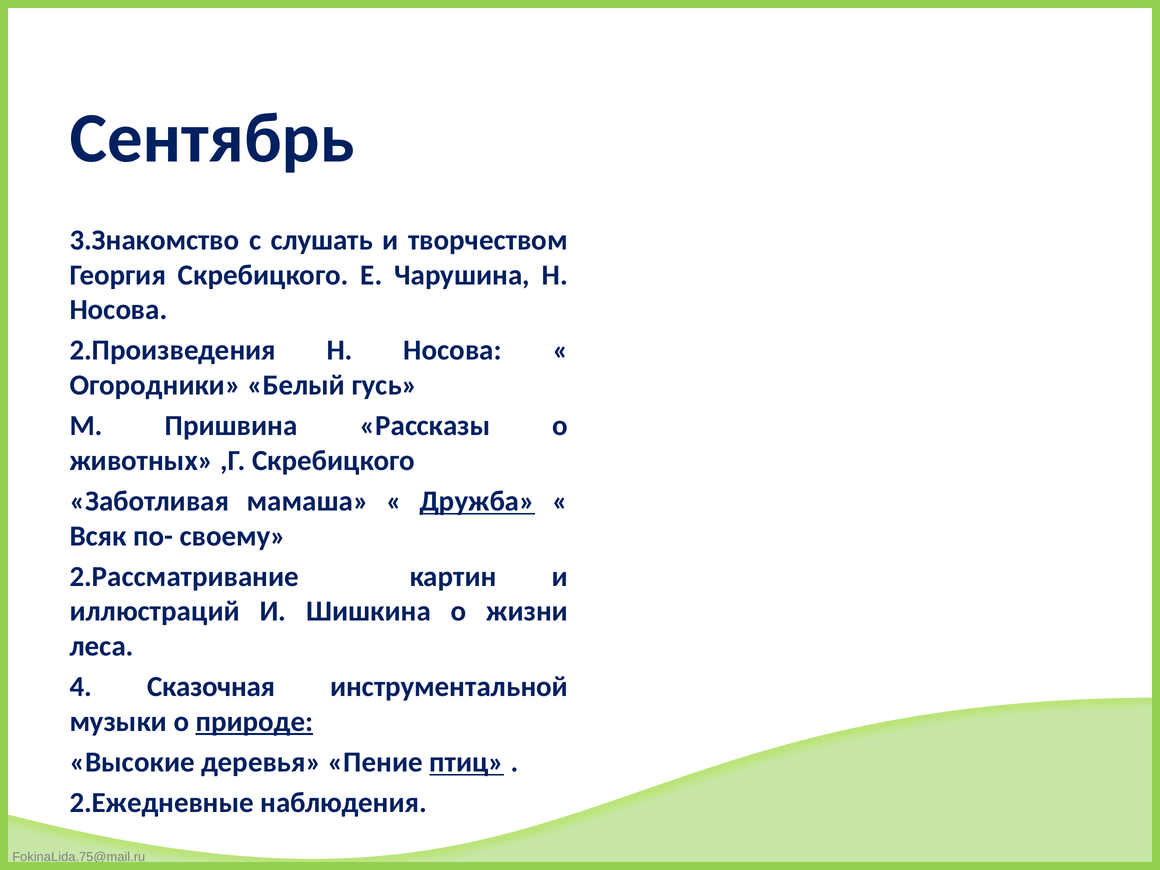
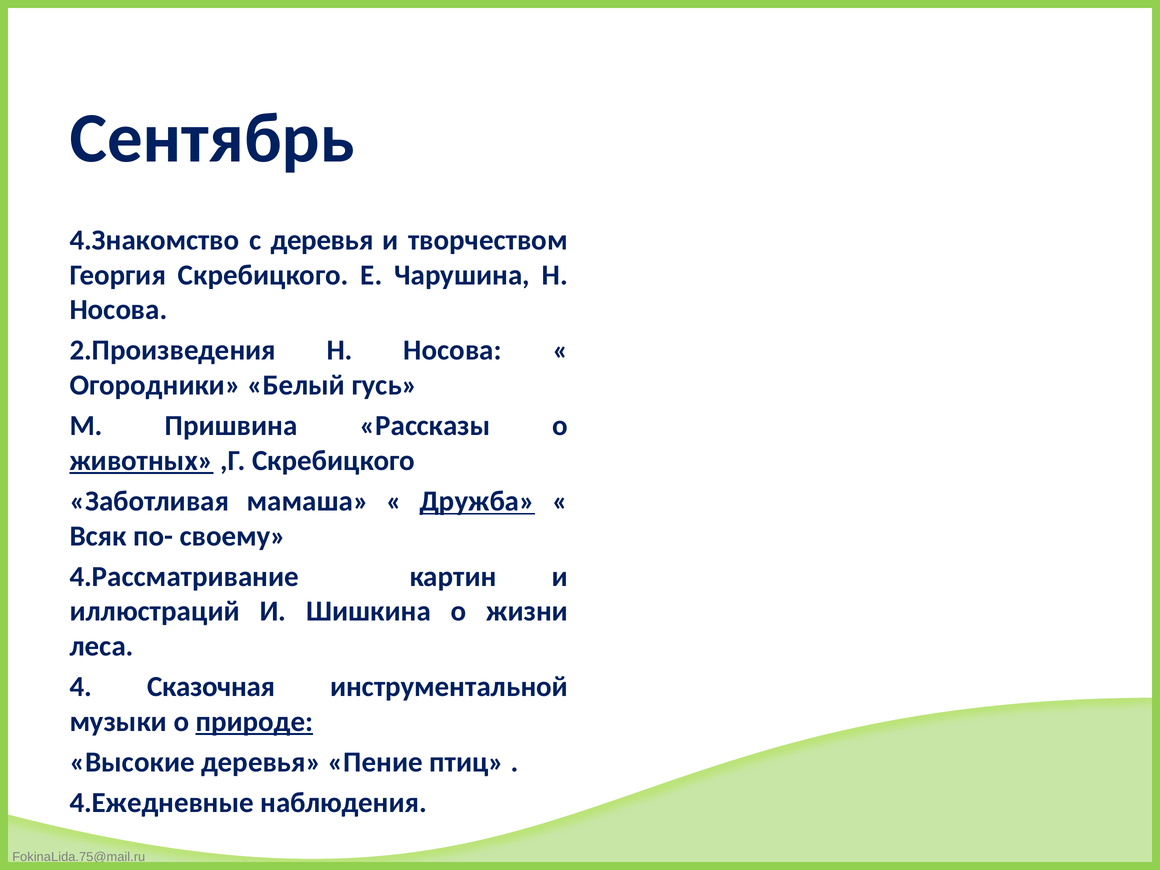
3.Знакомство: 3.Знакомство -> 4.Знакомство (154, 240)
с слушать: слушать -> деревья (322, 240)
животных underline: none -> present (142, 461)
2.Рассматривание: 2.Рассматривание -> 4.Рассматривание (184, 577)
птиц underline: present -> none (467, 762)
2.Ежедневные: 2.Ежедневные -> 4.Ежедневные (162, 803)
